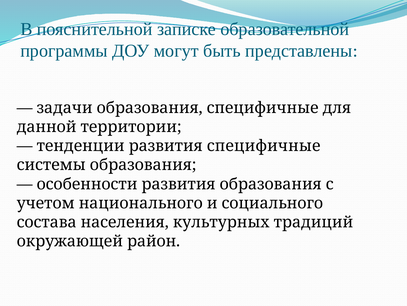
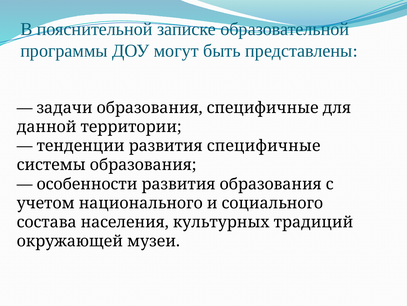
район: район -> музеи (154, 241)
